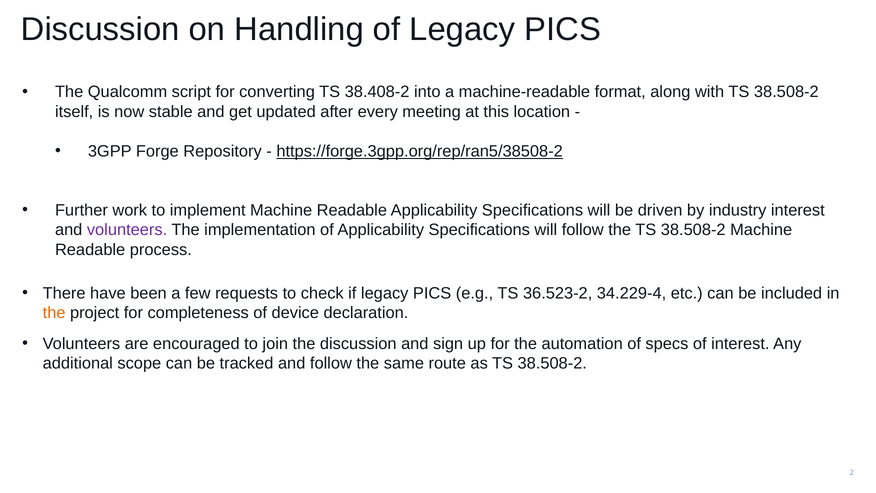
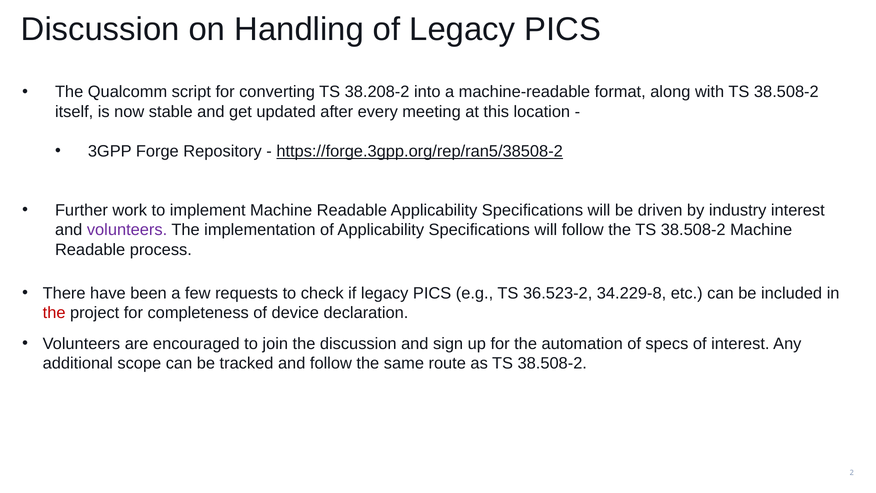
38.408-2: 38.408-2 -> 38.208-2 (377, 92)
34.229-4: 34.229-4 -> 34.229-8 (632, 293)
the colour: orange -> red (54, 313)
